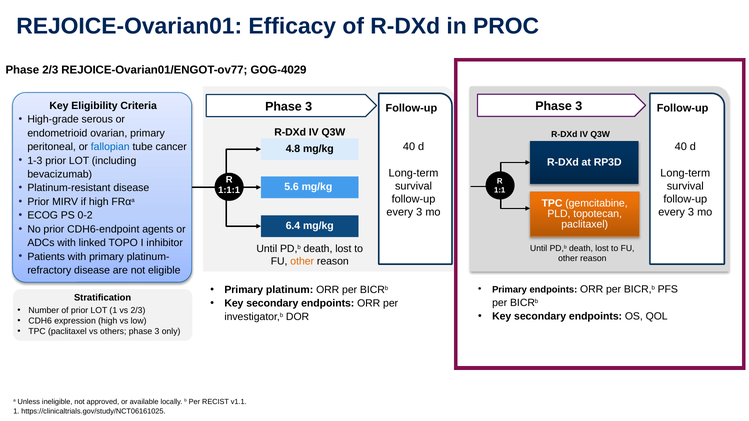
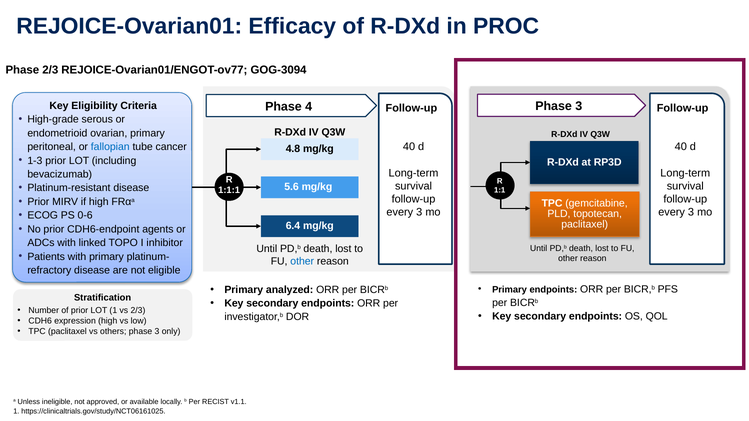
GOG-4029: GOG-4029 -> GOG-3094 (279, 70)
3: 3 -> 4 (309, 106)
0-2: 0-2 -> 0-6 (85, 216)
other colour: orange -> blue (302, 262)
platinum: platinum -> analyzed (290, 290)
